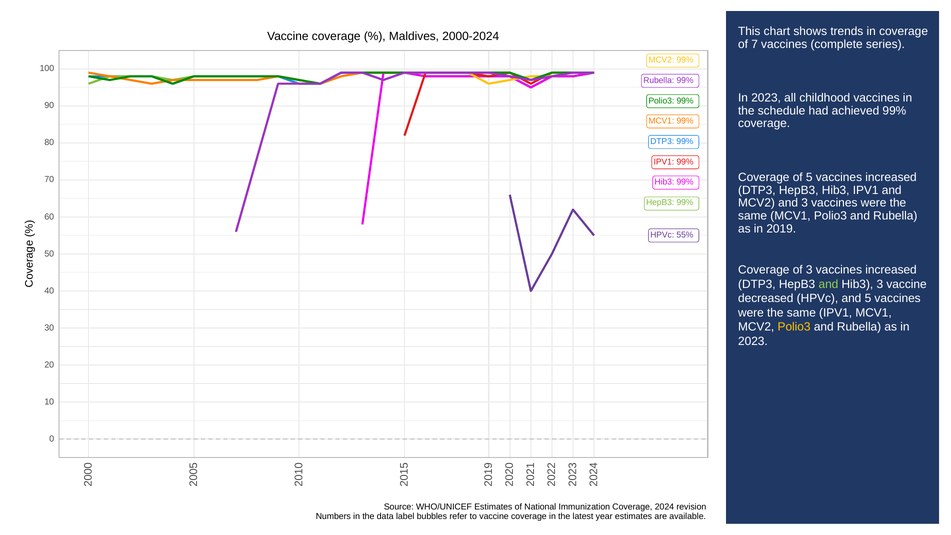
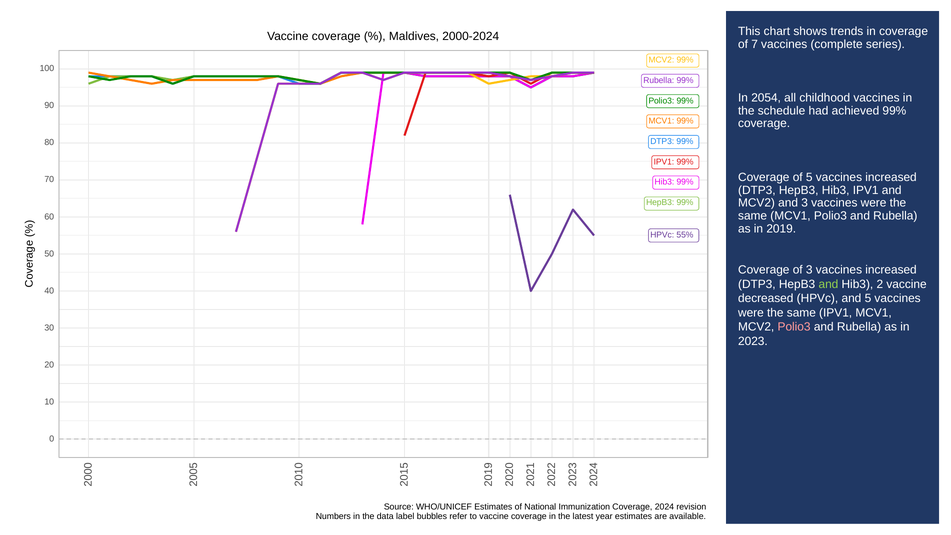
2023: 2023 -> 2054 (766, 98)
Hib3 3: 3 -> 2 (880, 284)
Polio3 colour: yellow -> pink (794, 327)
